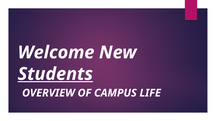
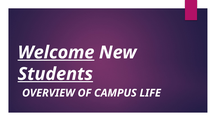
Welcome underline: none -> present (56, 53)
